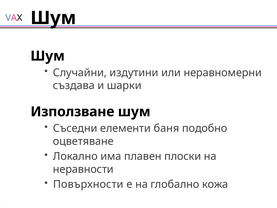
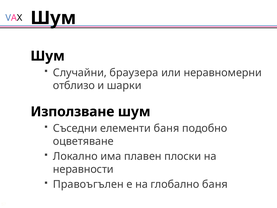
издутини: издутини -> браузера (134, 73)
създава: създава -> отблизо (74, 86)
Повърхности: Повърхности -> Правоъгълен (88, 184)
глобално кожа: кожа -> баня (215, 184)
